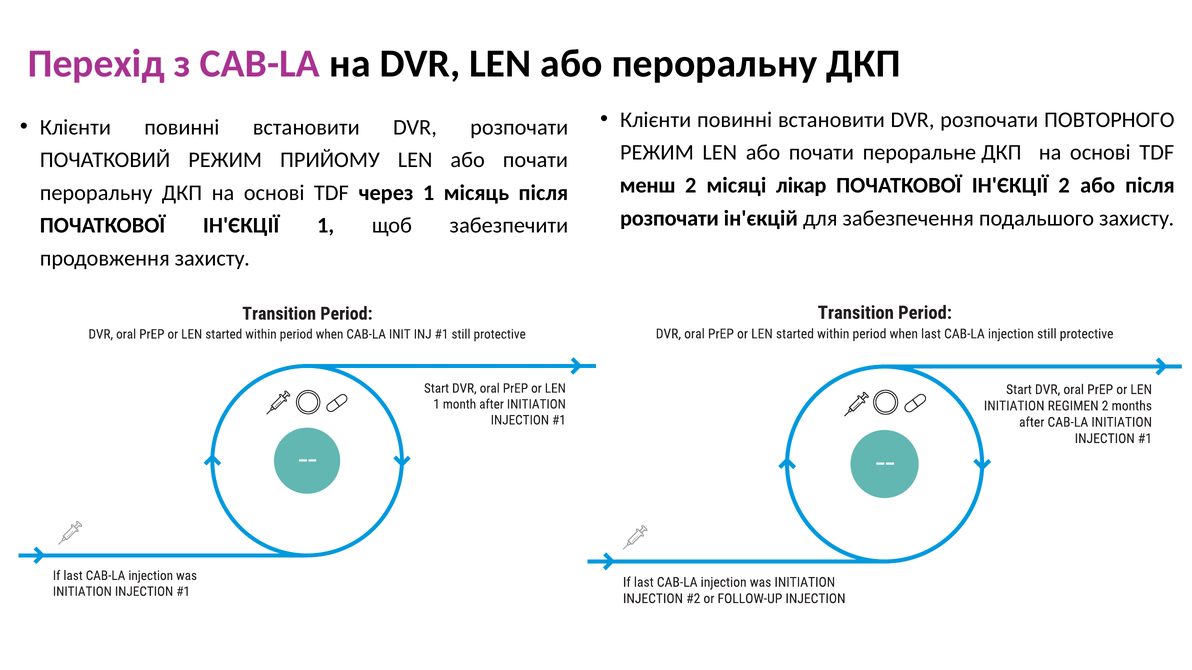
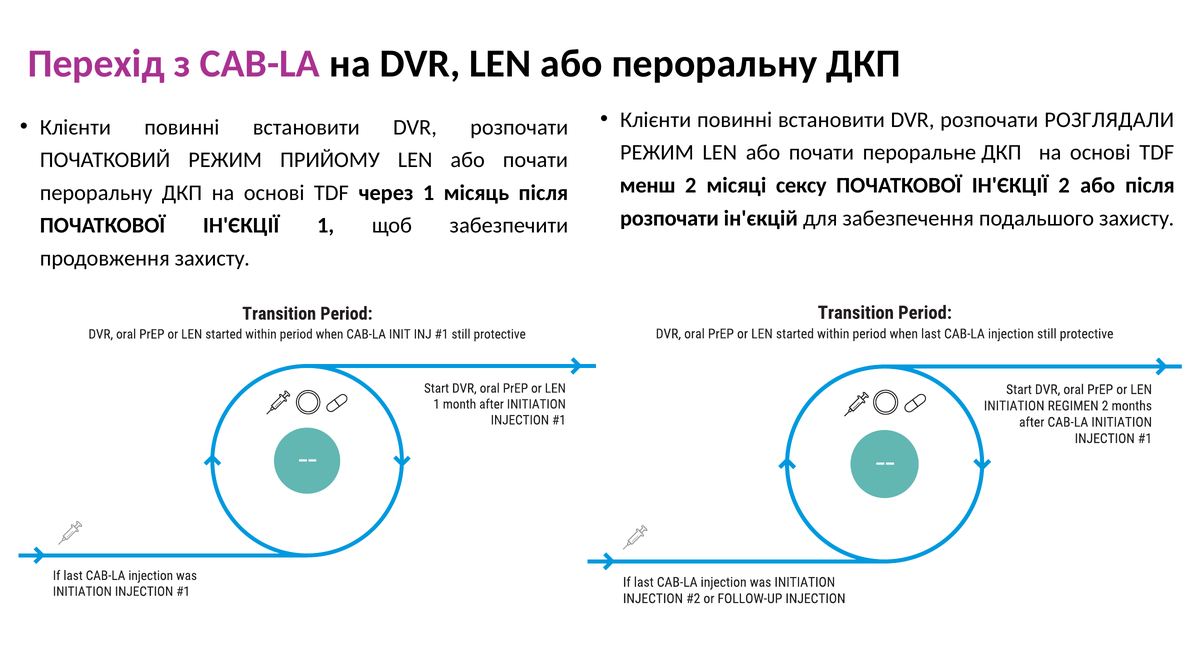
ПОВТОРНОГО: ПОВТОРНОГО -> РОЗГЛЯДАЛИ (1109, 120)
лікар: лікар -> сексу (801, 186)
